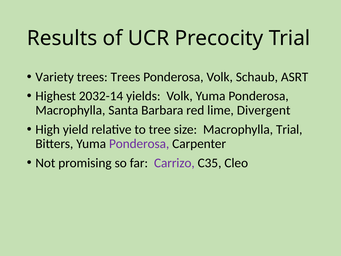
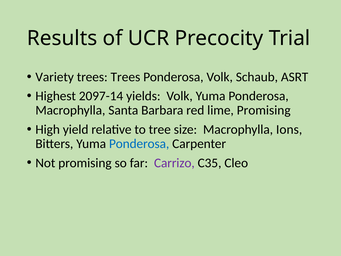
2032-14: 2032-14 -> 2097-14 (101, 96)
lime Divergent: Divergent -> Promising (264, 110)
Macrophylla Trial: Trial -> Ions (289, 129)
Ponderosa colour: purple -> blue (139, 144)
